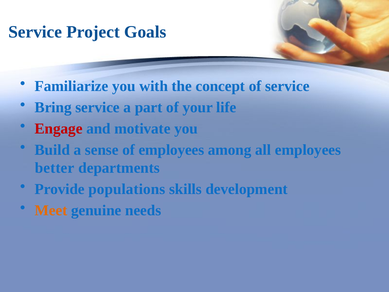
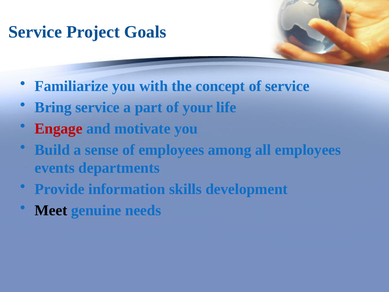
better: better -> events (55, 168)
populations: populations -> information (127, 189)
Meet colour: orange -> black (51, 210)
